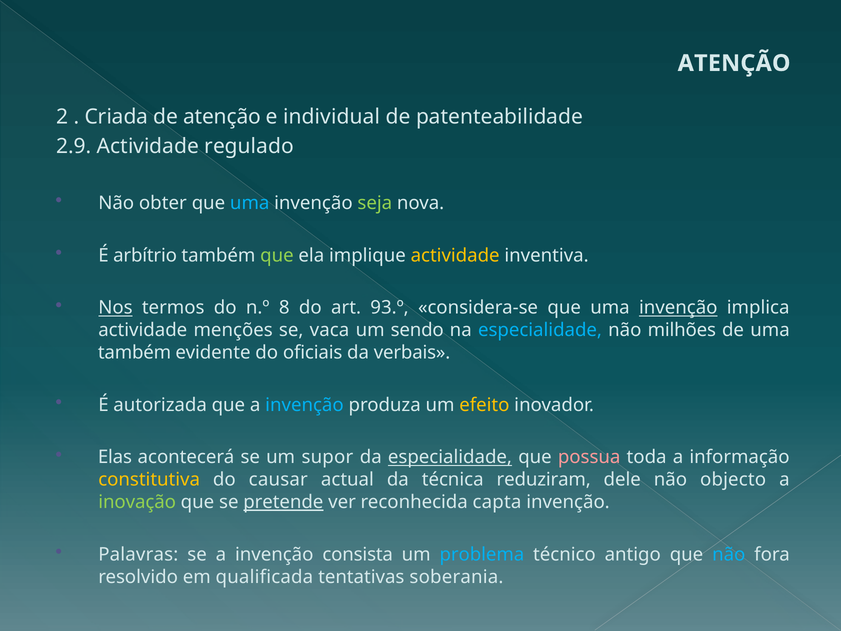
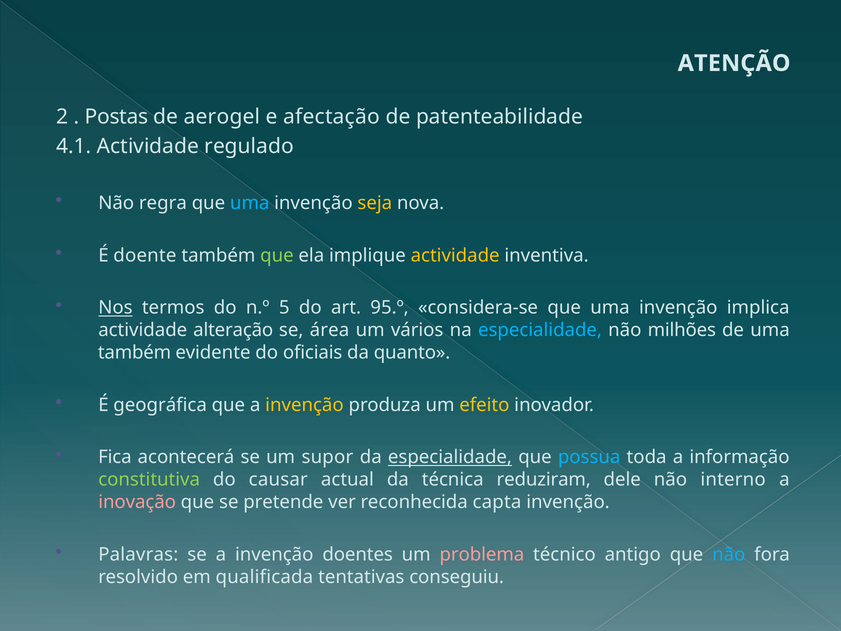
Criada: Criada -> Postas (117, 117)
de atenção: atenção -> aerogel (222, 117)
individual: individual -> afectação (332, 117)
2.9: 2.9 -> 4.1 (74, 146)
obter: obter -> regra (163, 203)
seja colour: light green -> yellow (375, 203)
arbítrio: arbítrio -> doente (145, 255)
8: 8 -> 5 (284, 308)
93.º: 93.º -> 95.º (390, 308)
invenção underline: present -> none (678, 308)
menções: menções -> alteração (233, 330)
vaca: vaca -> área (329, 330)
sendo: sendo -> vários (417, 330)
verbais: verbais -> quanto (412, 353)
autorizada: autorizada -> geográfica (160, 405)
invenção colour: light blue -> yellow (304, 405)
Elas: Elas -> Fica (115, 457)
possua colour: pink -> light blue (589, 457)
constitutiva colour: yellow -> light green (149, 480)
objecto: objecto -> interno (733, 480)
inovação colour: light green -> pink (137, 502)
pretende underline: present -> none (283, 502)
consista: consista -> doentes (358, 554)
problema colour: light blue -> pink (482, 554)
soberania: soberania -> conseguiu (457, 577)
